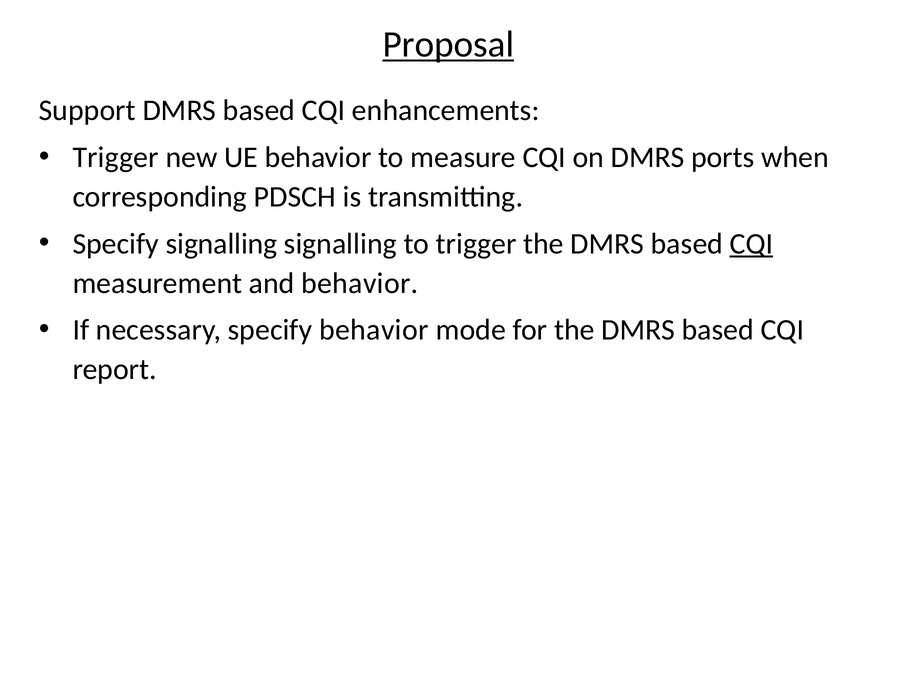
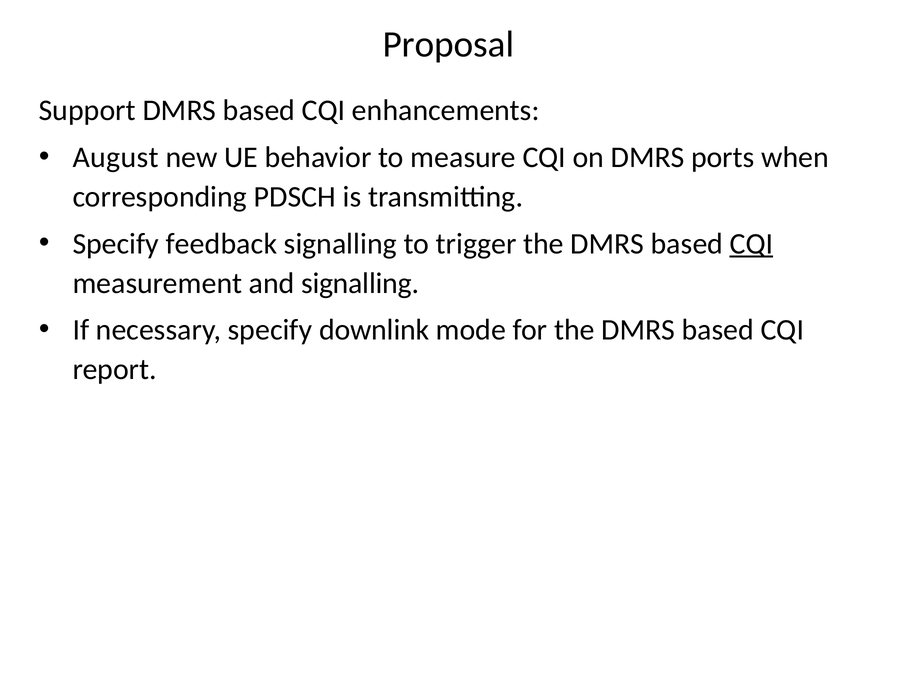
Proposal underline: present -> none (448, 44)
Trigger: Trigger -> August (116, 157)
Specify signalling: signalling -> feedback (221, 244)
and behavior: behavior -> signalling (360, 283)
specify behavior: behavior -> downlink (374, 330)
